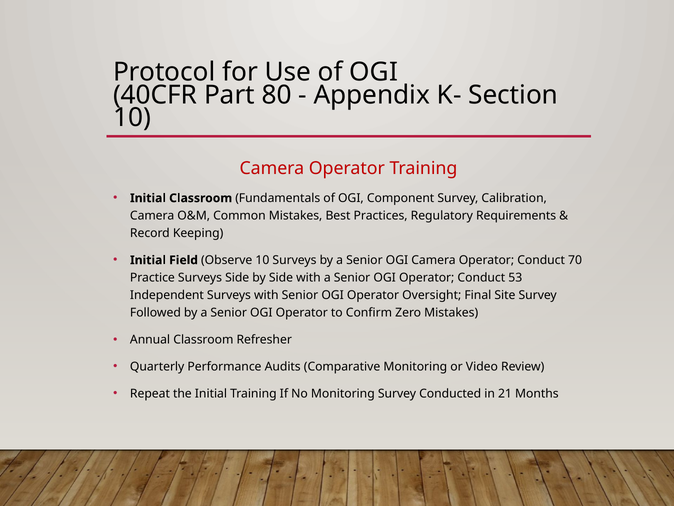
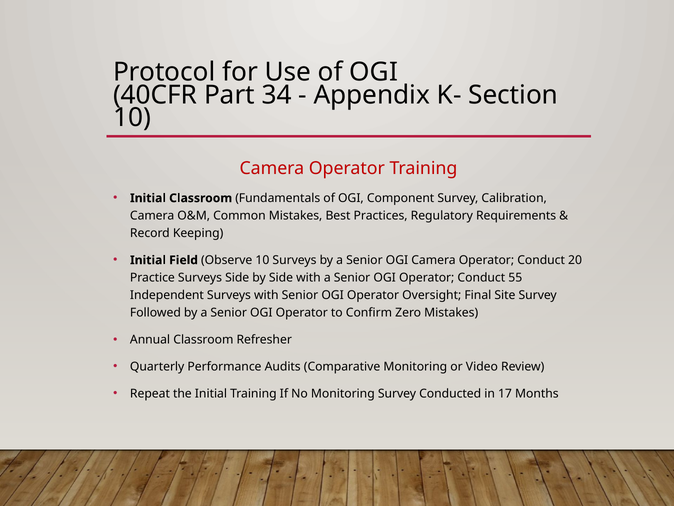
80: 80 -> 34 (277, 95)
70: 70 -> 20 (575, 260)
53: 53 -> 55 (515, 277)
21: 21 -> 17 (505, 393)
